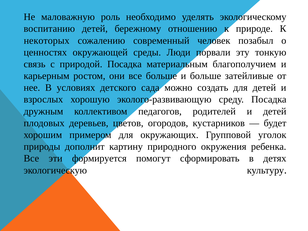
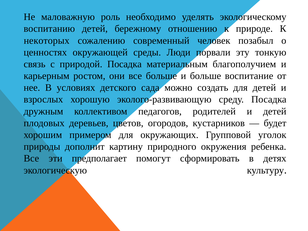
затейливые: затейливые -> воспитание (249, 76)
формируется: формируется -> предполагает (99, 158)
